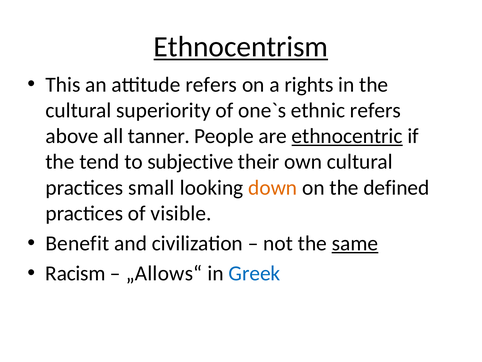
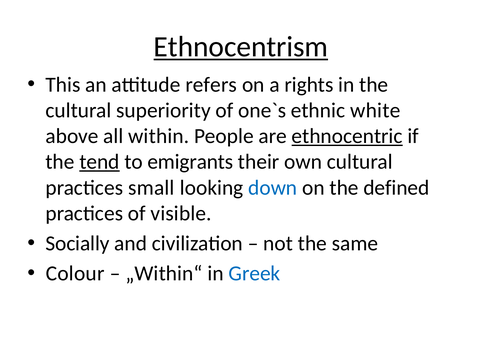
ethnic refers: refers -> white (375, 110)
tanner: tanner -> within (159, 136)
tend underline: none -> present (99, 162)
subjective: subjective -> emigrants (190, 162)
down colour: orange -> blue (273, 187)
Benefit: Benefit -> Socially (78, 243)
same underline: present -> none (355, 243)
Racism: Racism -> Colour (75, 273)
„Allows“: „Allows“ -> „Within“ (164, 273)
